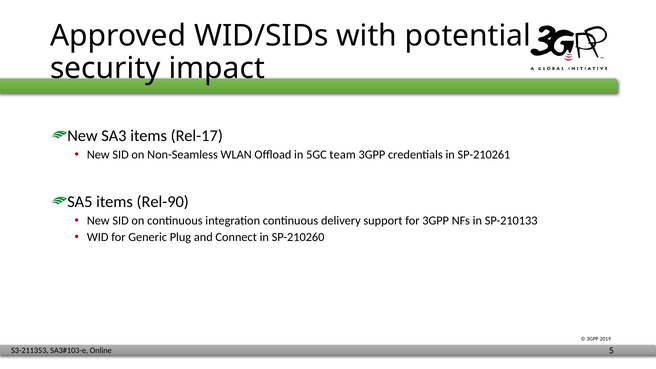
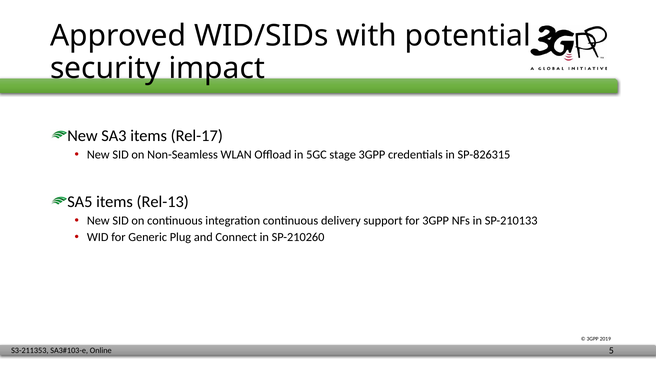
team: team -> stage (343, 155)
SP-210261: SP-210261 -> SP-826315 (484, 155)
Rel-90: Rel-90 -> Rel-13 (163, 202)
